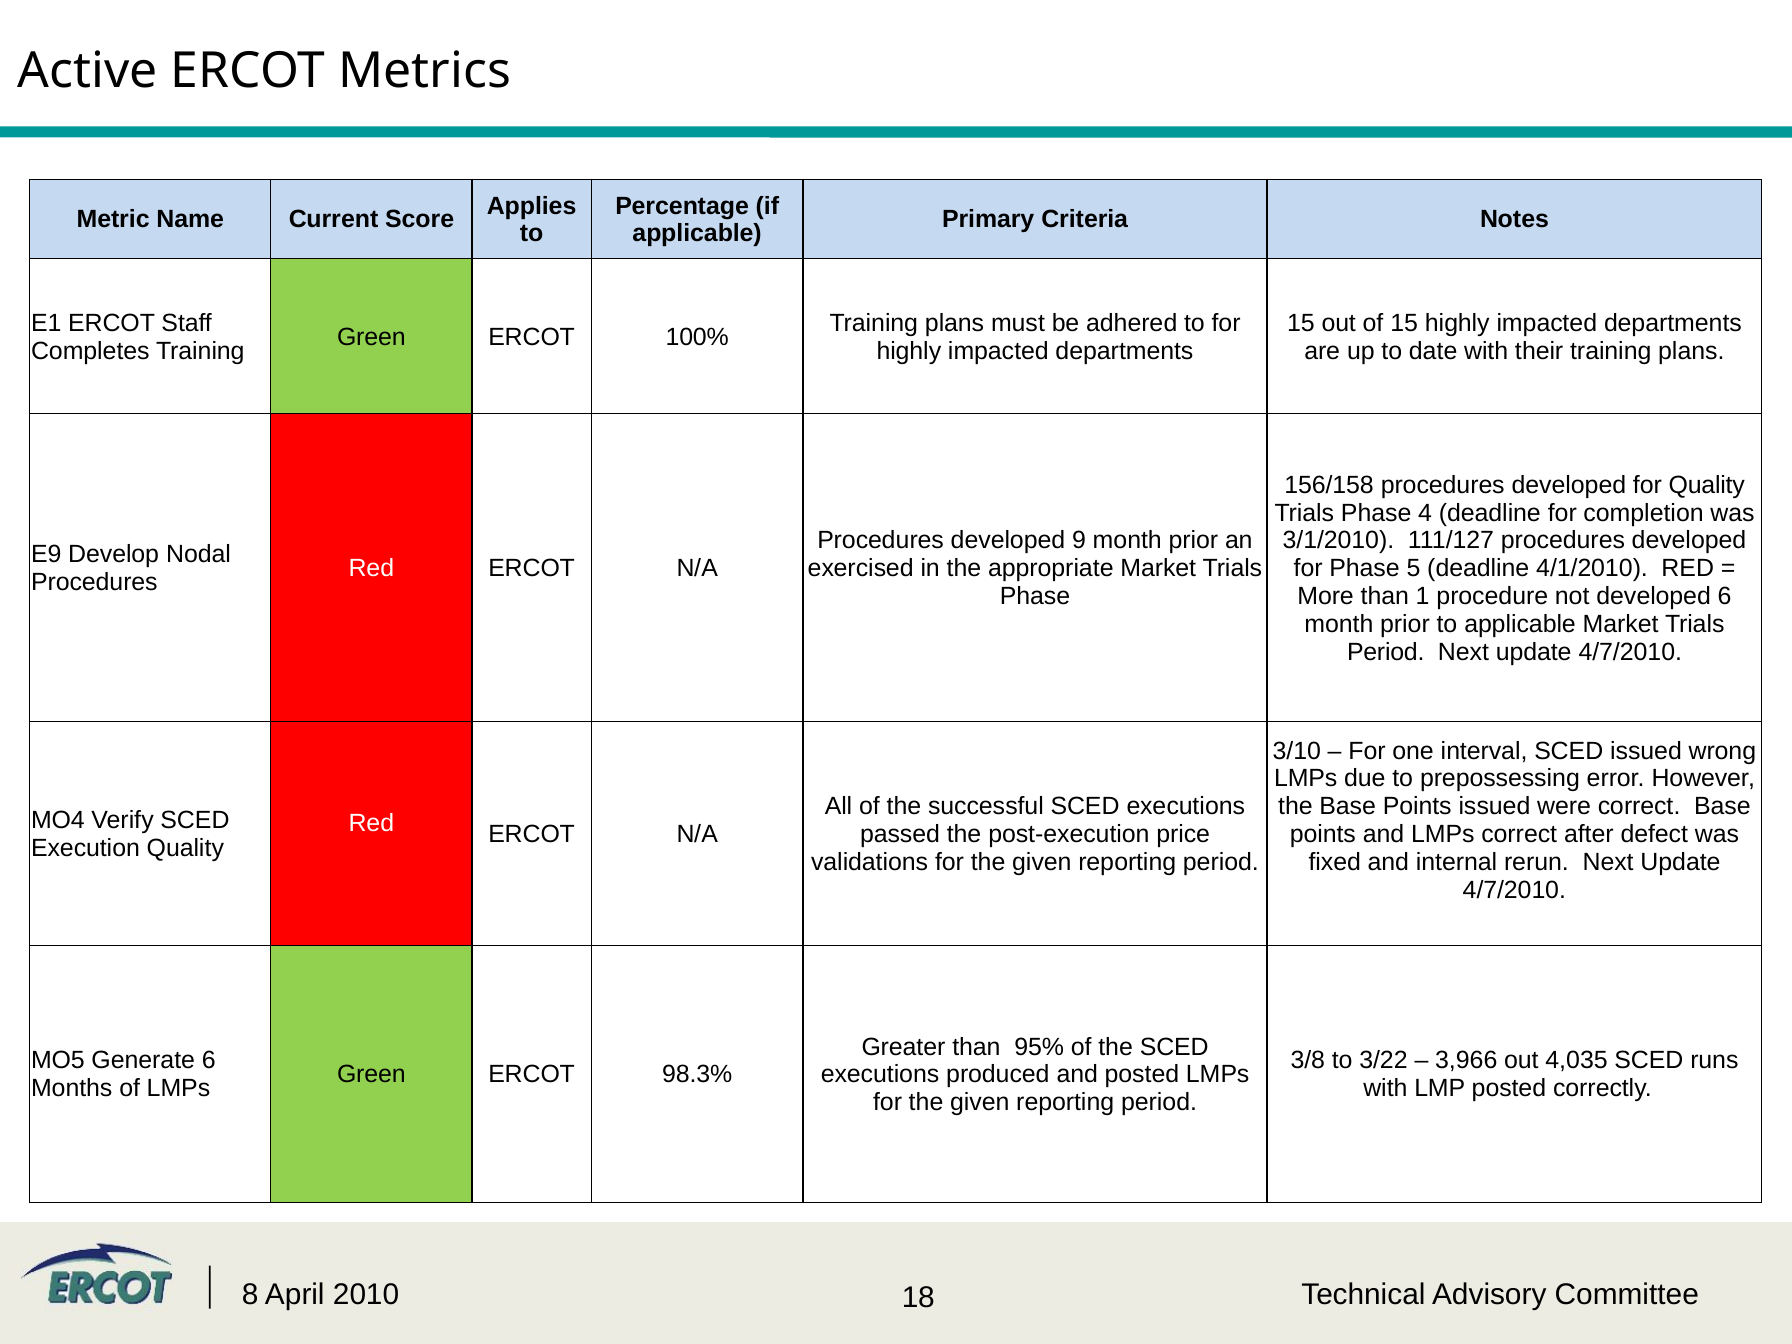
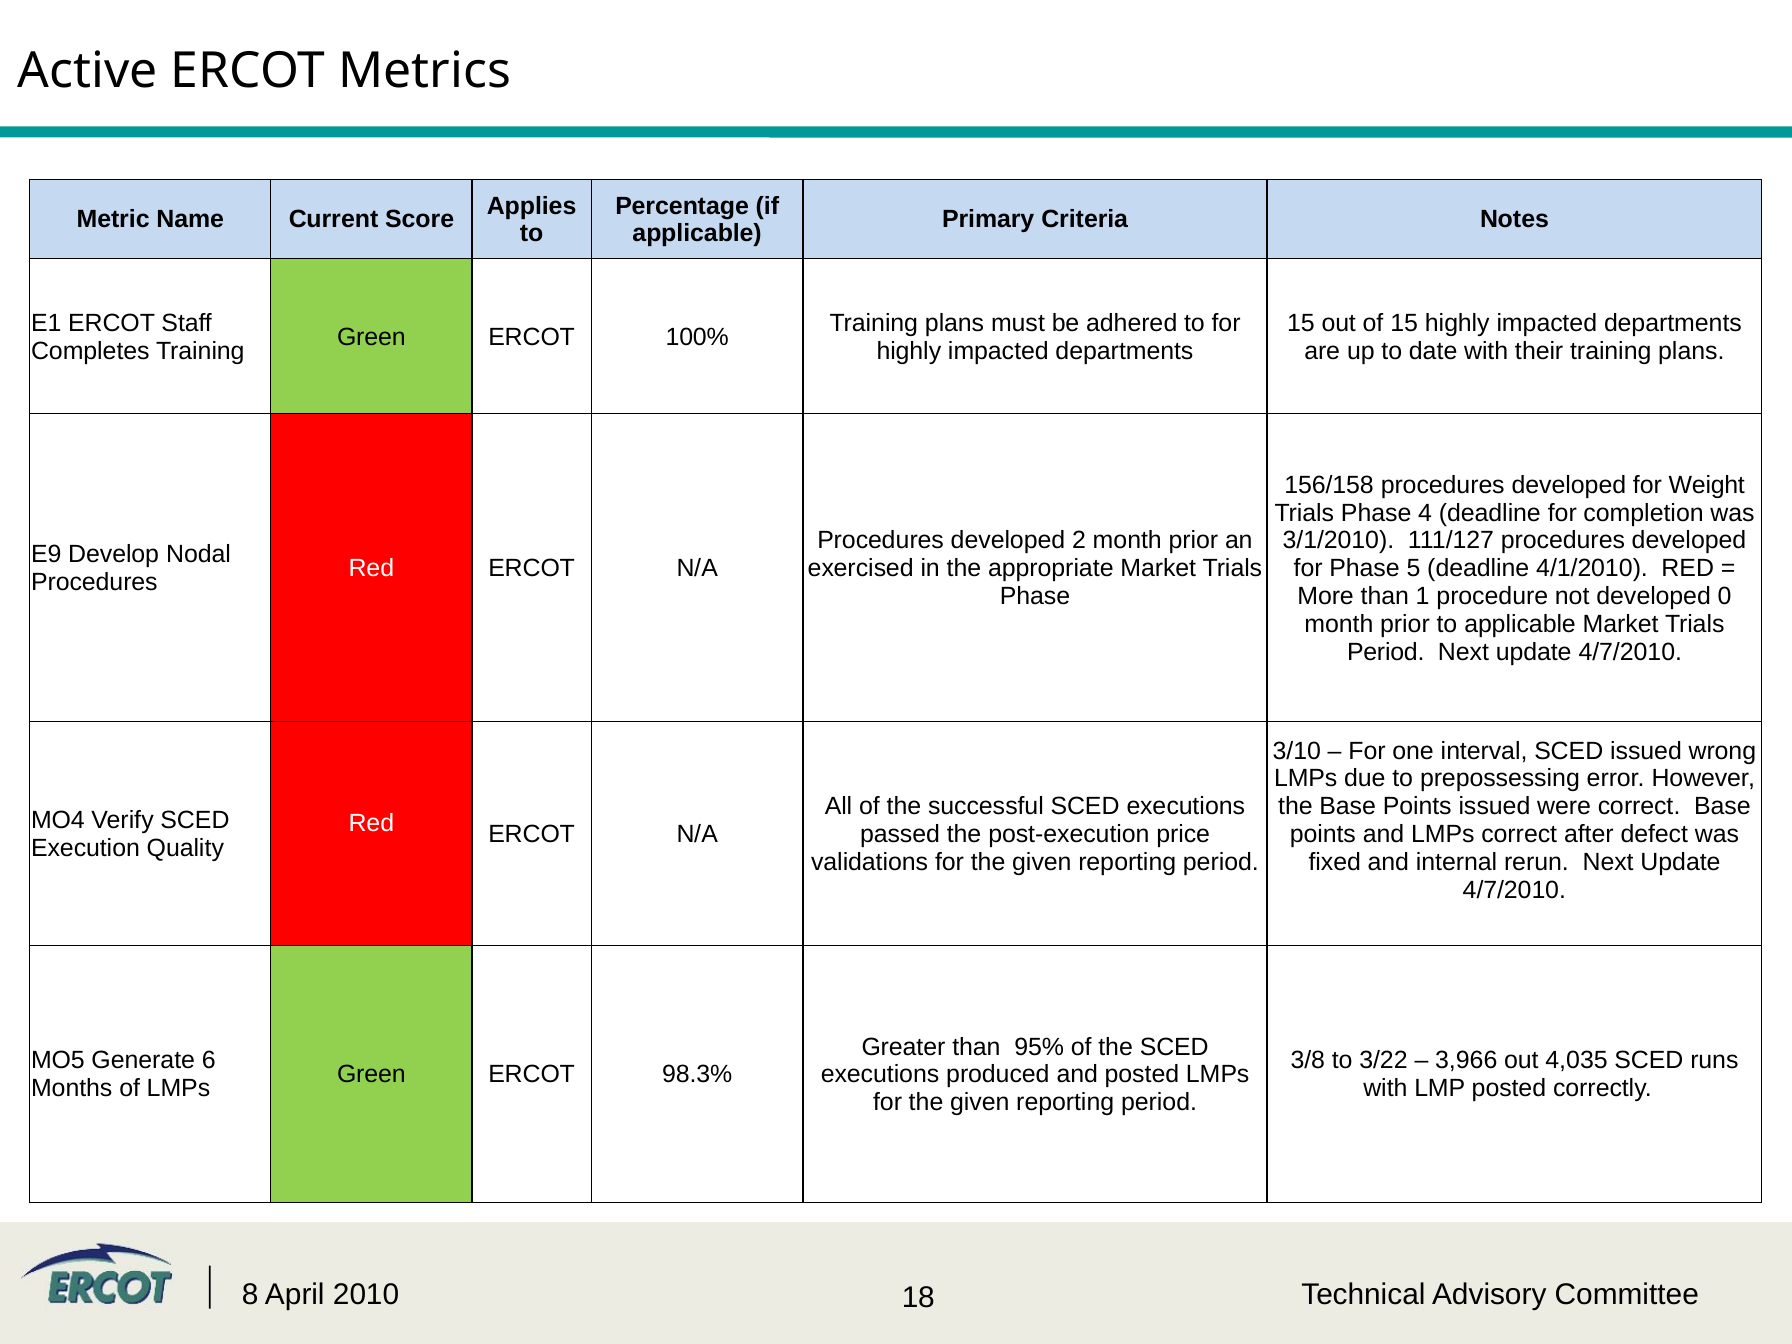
for Quality: Quality -> Weight (1707, 485)
9: 9 -> 2 (1079, 541)
developed 6: 6 -> 0 (1725, 596)
